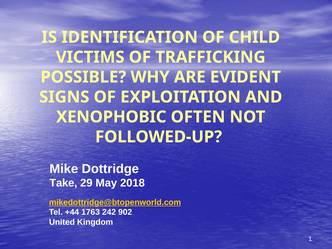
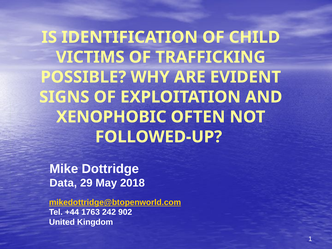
Take: Take -> Data (63, 183)
